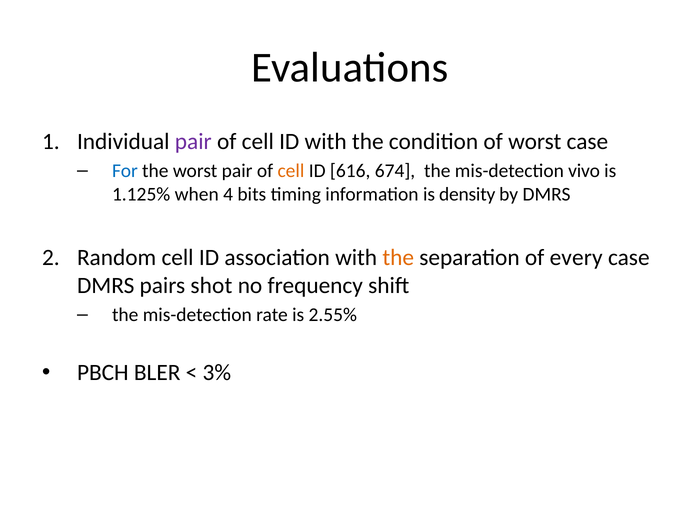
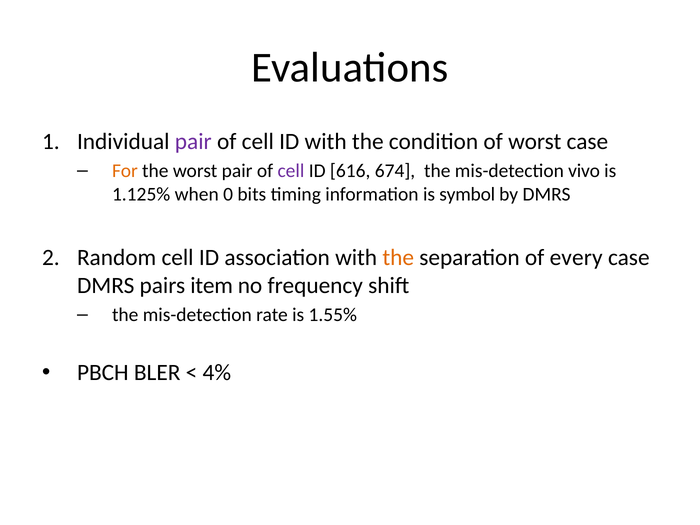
For colour: blue -> orange (125, 171)
cell colour: orange -> purple (291, 171)
4: 4 -> 0 (228, 194)
density: density -> symbol (467, 194)
shot: shot -> item (212, 286)
2.55%: 2.55% -> 1.55% (333, 315)
3%: 3% -> 4% (217, 373)
